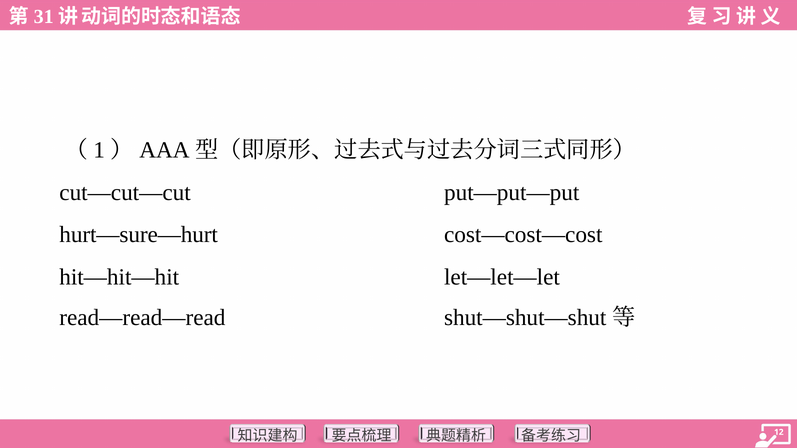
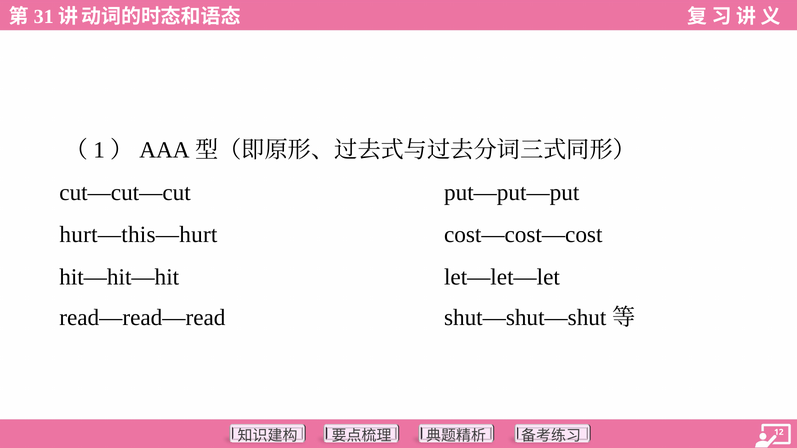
hurt—sure—hurt: hurt—sure—hurt -> hurt—this—hurt (138, 235)
